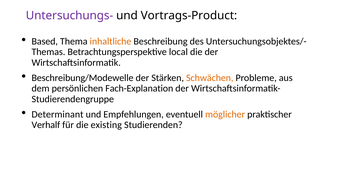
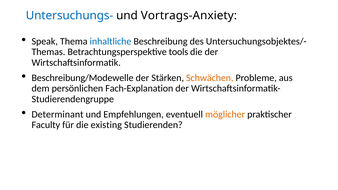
Untersuchungs- colour: purple -> blue (69, 16)
Vortrags-Product: Vortrags-Product -> Vortrags-Anxiety (189, 16)
Based: Based -> Speak (45, 41)
inhaltliche colour: orange -> blue (111, 41)
local: local -> tools (178, 52)
Verhalf: Verhalf -> Faculty (46, 125)
